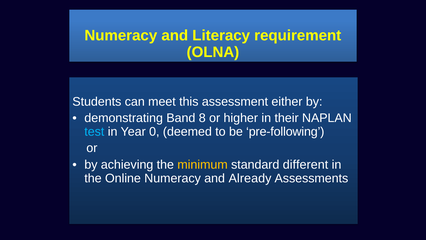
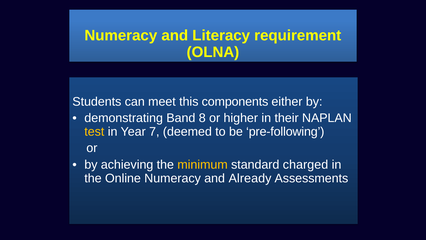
assessment: assessment -> components (235, 101)
test colour: light blue -> yellow (94, 132)
0: 0 -> 7 (154, 132)
different: different -> charged (306, 164)
